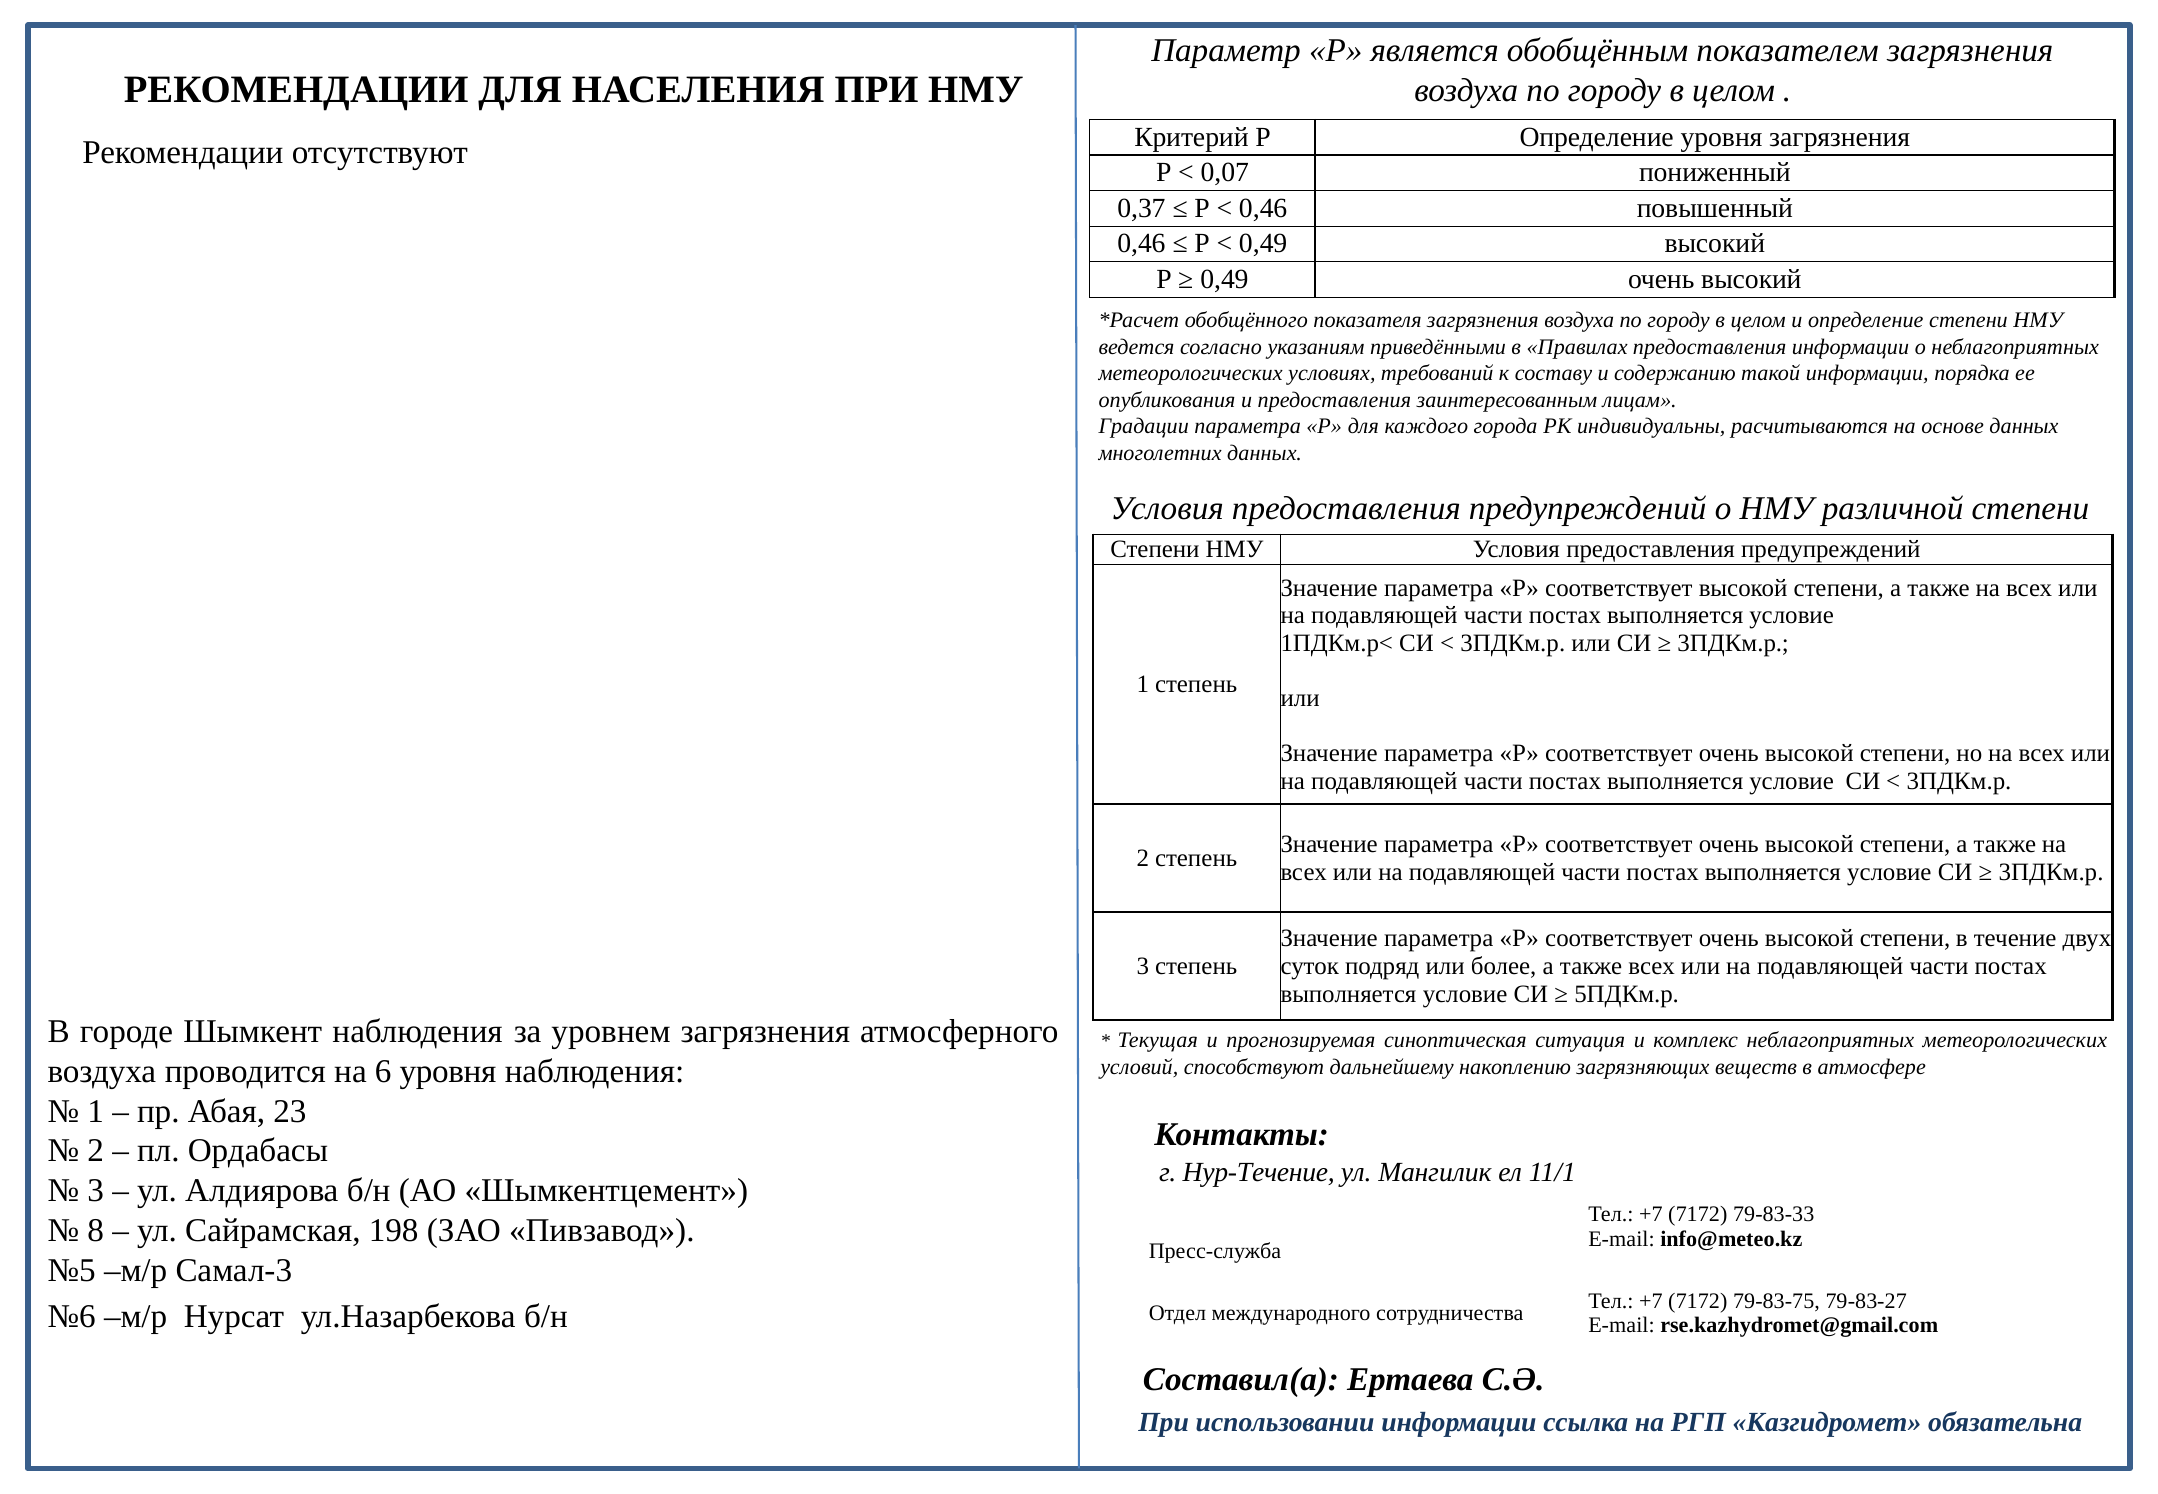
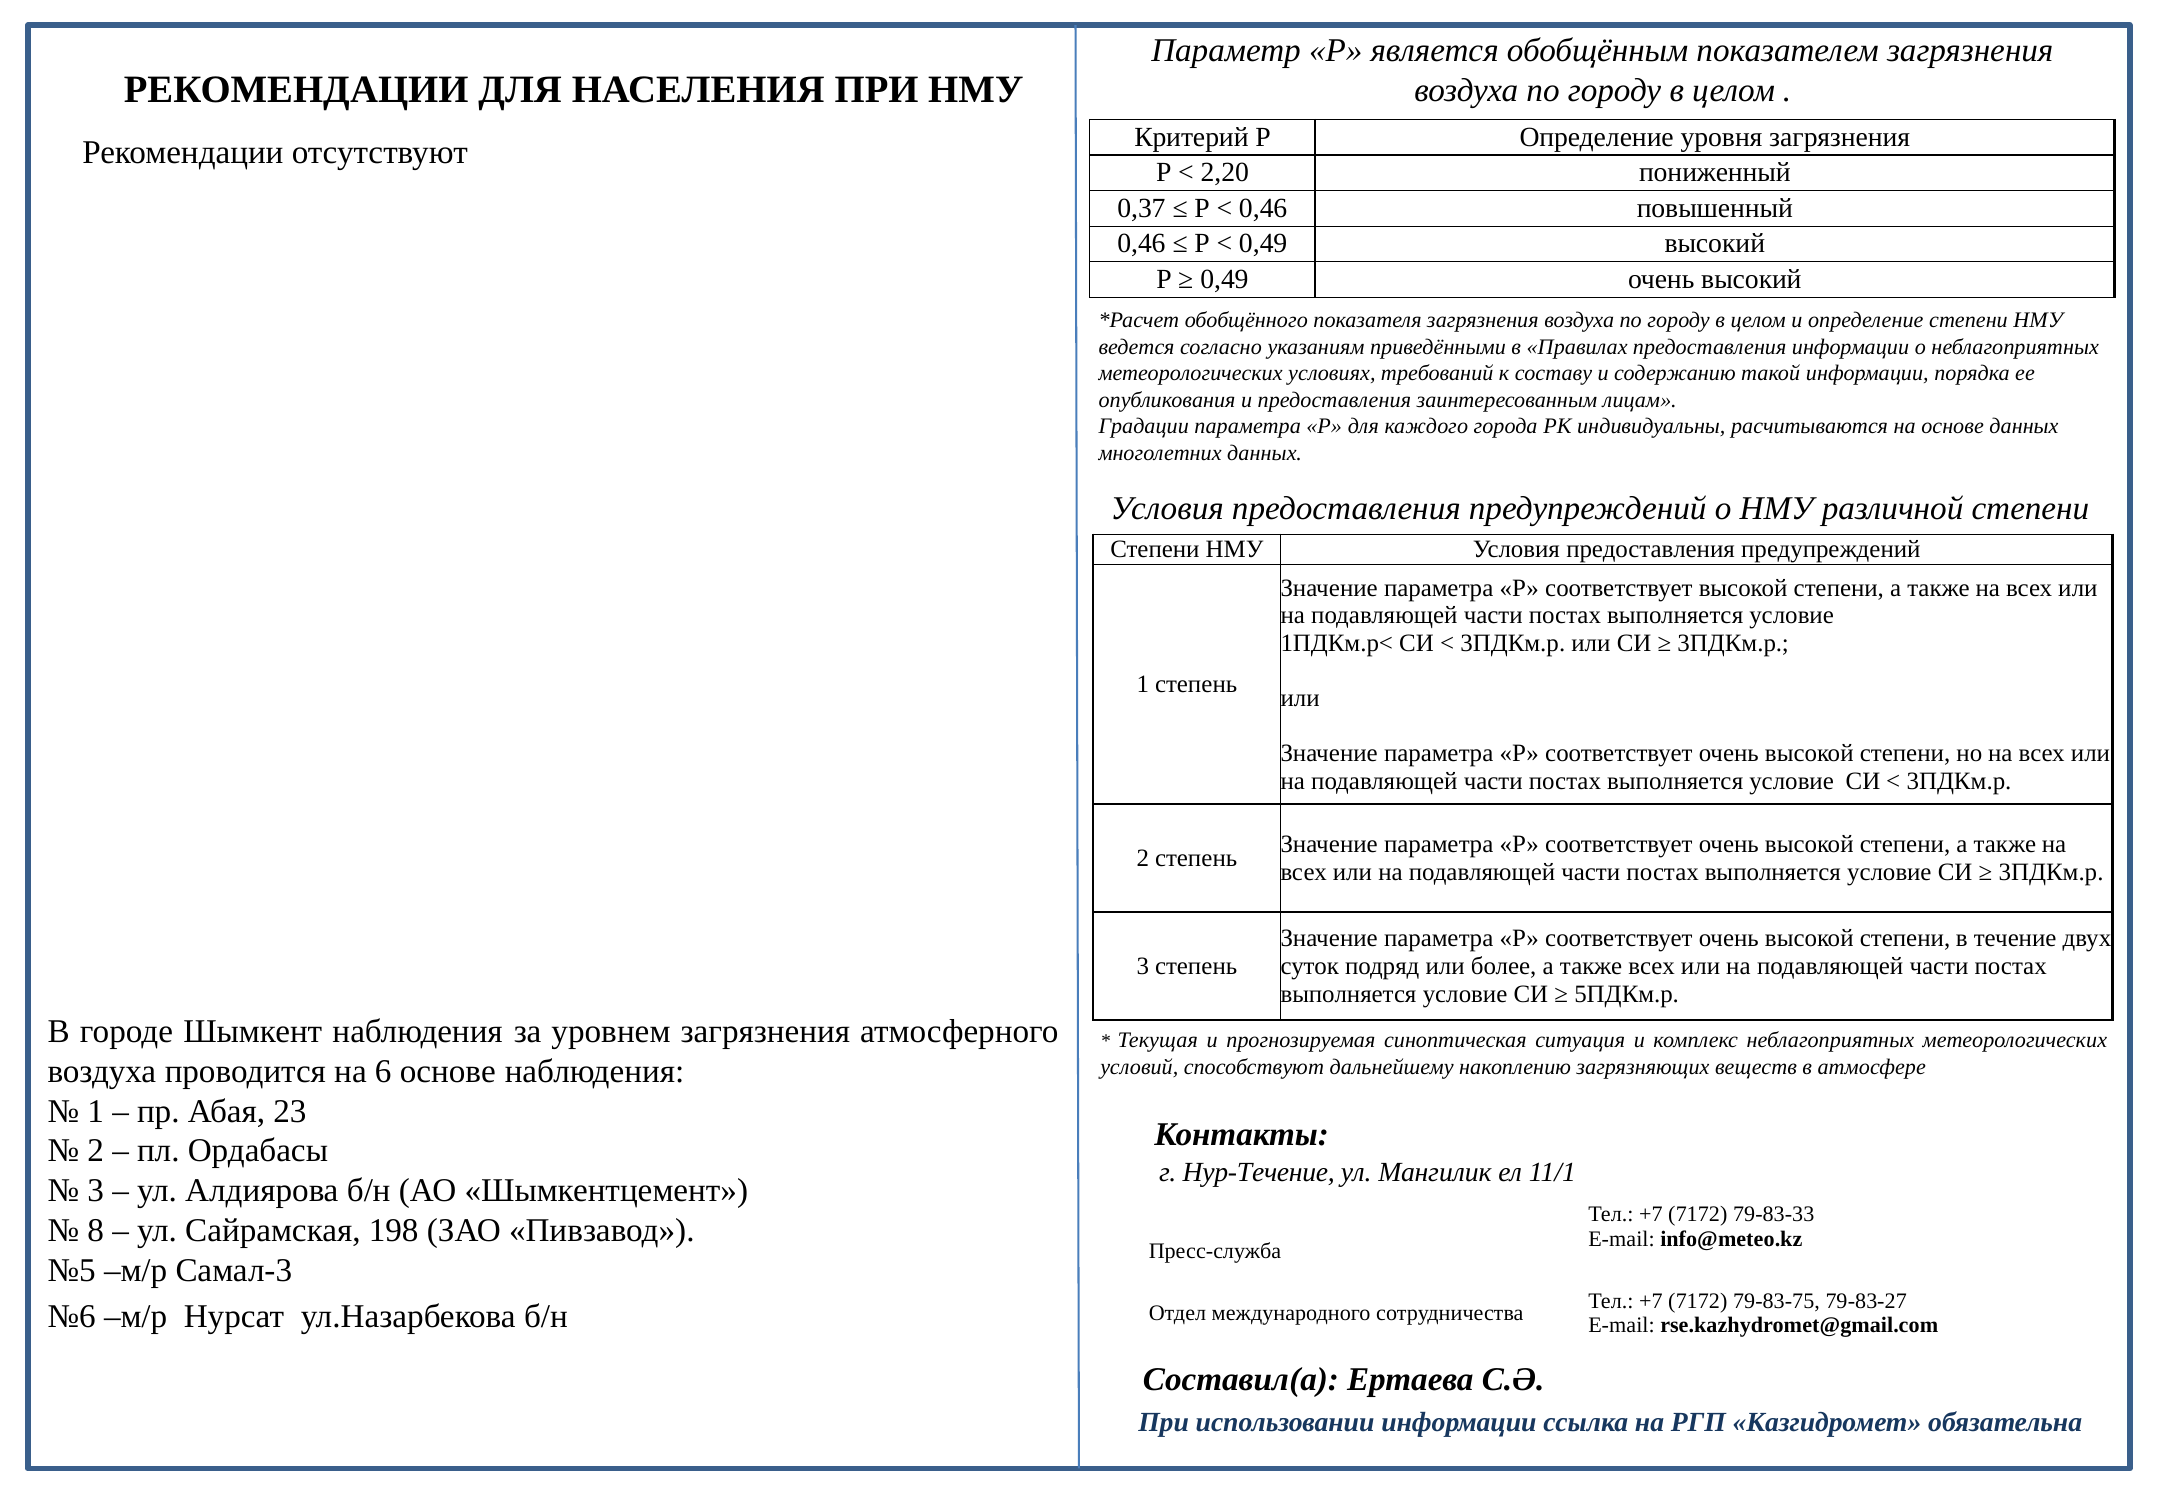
0,07: 0,07 -> 2,20 (1225, 173)
6 уровня: уровня -> основе (448, 1071)
